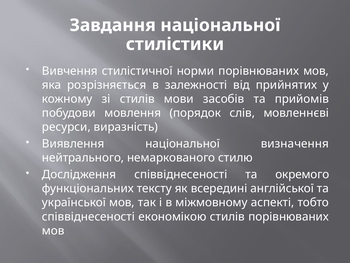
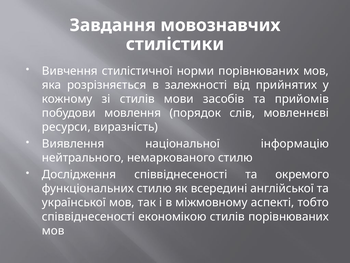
Завдання національної: національної -> мовознавчих (220, 25)
визначення: визначення -> інформацію (295, 144)
функціональних тексту: тексту -> стилю (154, 188)
